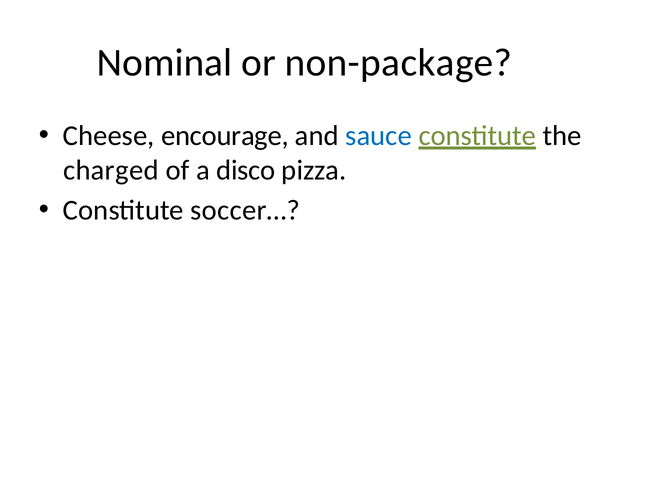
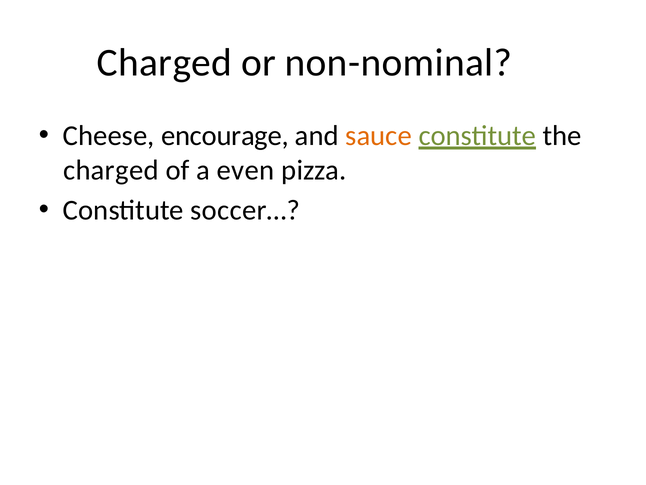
Nominal: Nominal -> Charged (164, 63)
non-package: non-package -> non-nominal (398, 63)
sauce colour: blue -> orange (379, 136)
disco: disco -> even (245, 170)
